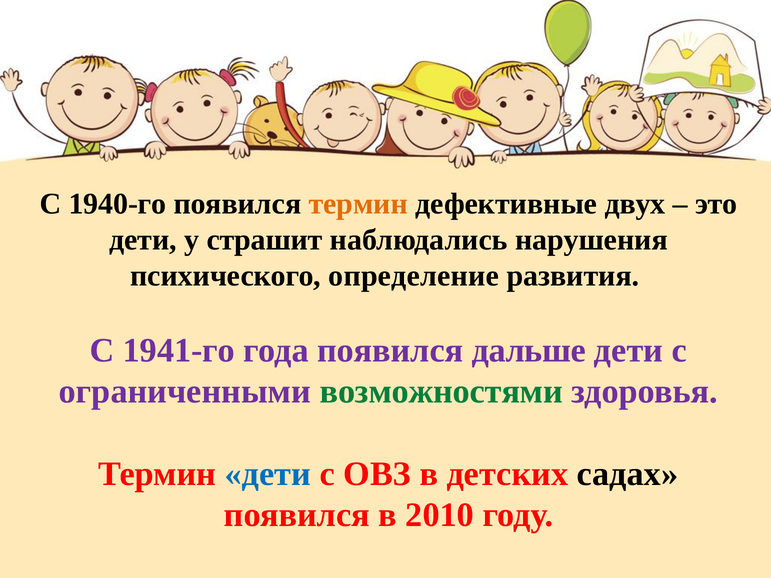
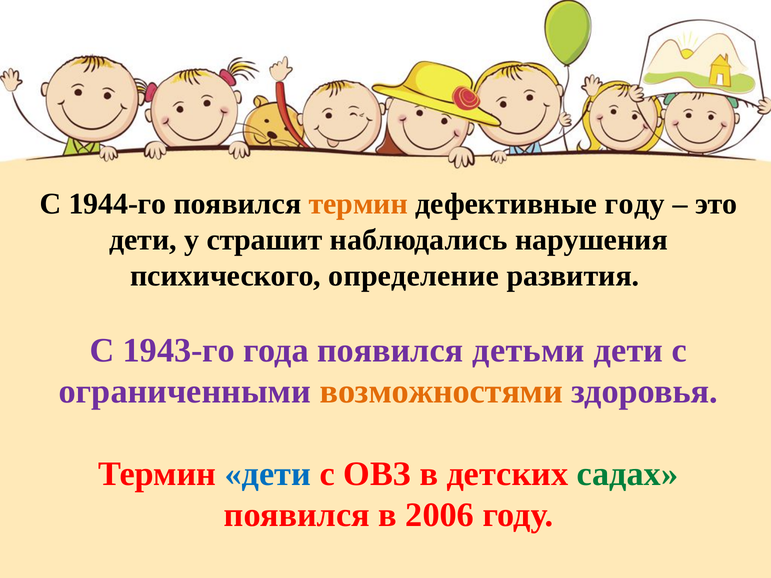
1940-го: 1940-го -> 1944-го (118, 204)
дефективные двух: двух -> году (635, 204)
1941-го: 1941-го -> 1943-го (179, 351)
дальше: дальше -> детьми (529, 351)
возможностями colour: green -> orange (441, 392)
садах colour: black -> green (628, 474)
2010: 2010 -> 2006 (440, 515)
